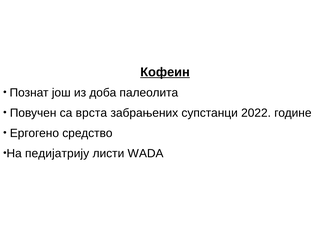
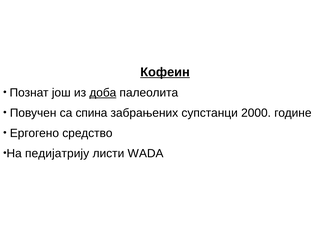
доба underline: none -> present (103, 93)
врста: врста -> спина (91, 113)
2022: 2022 -> 2000 (256, 113)
